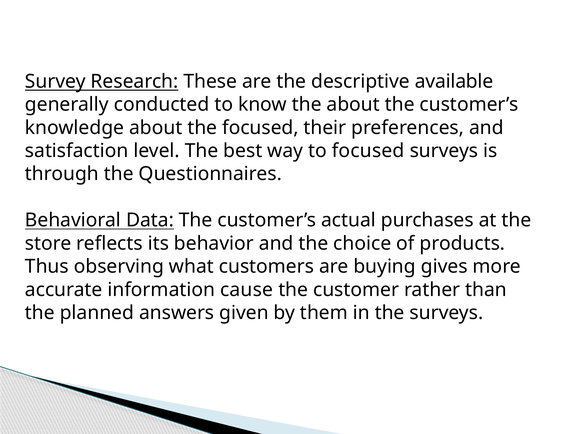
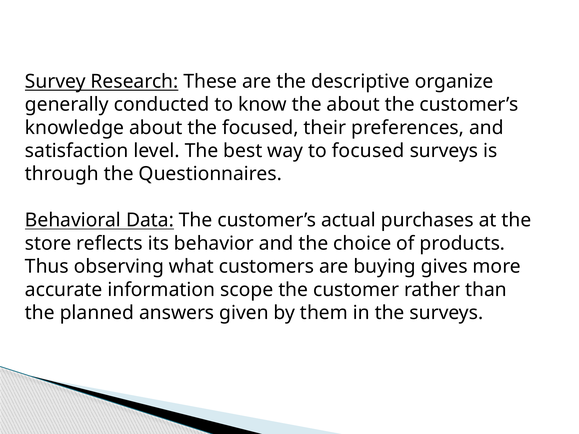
available: available -> organize (454, 81)
cause: cause -> scope (247, 290)
